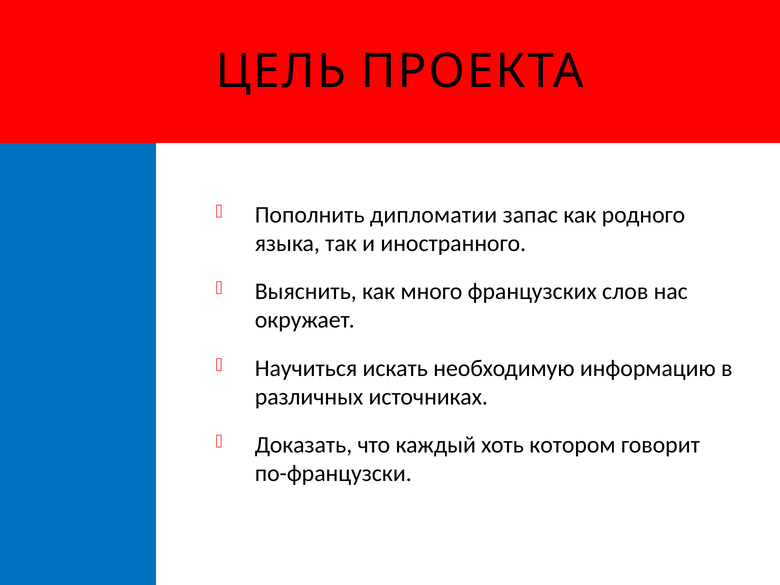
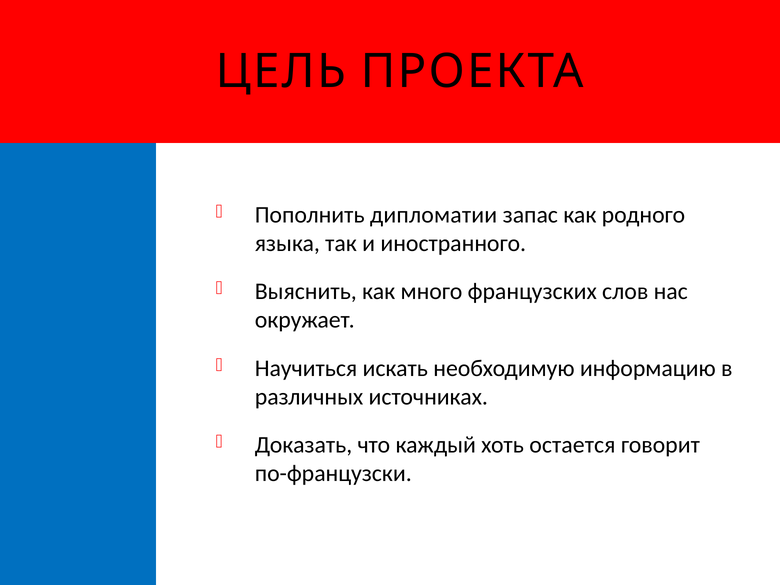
котором: котором -> остается (572, 445)
